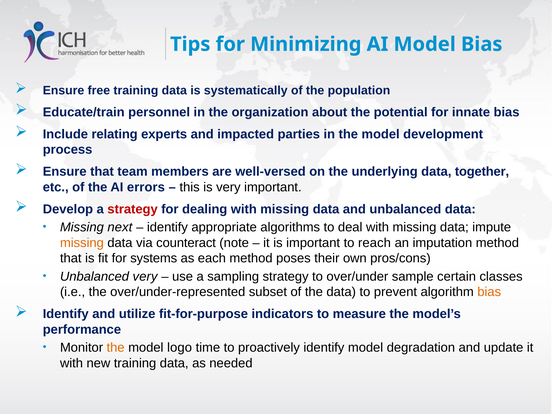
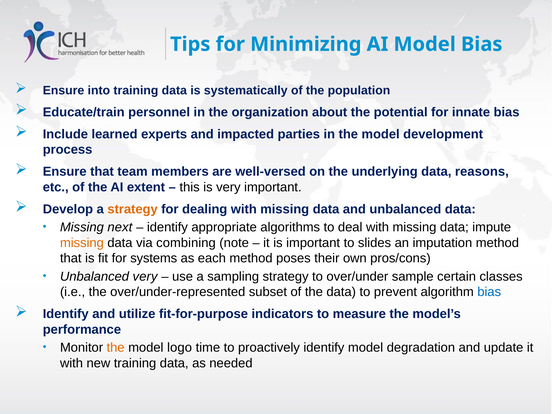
free: free -> into (99, 90)
relating: relating -> learned (115, 134)
together: together -> reasons (482, 172)
errors: errors -> extent (146, 187)
strategy colour: red -> orange (133, 209)
counteract: counteract -> combining (186, 243)
reach: reach -> slides (375, 243)
bias colour: orange -> blue (489, 292)
